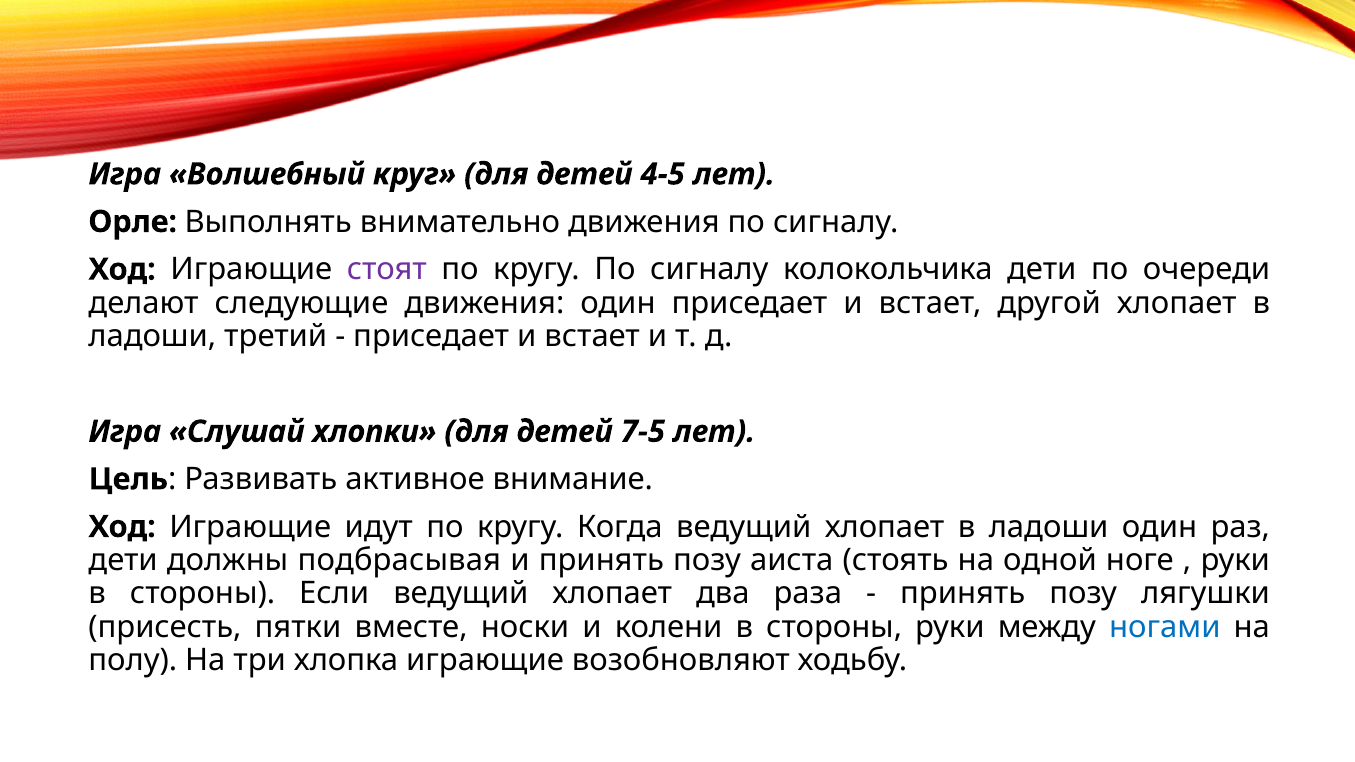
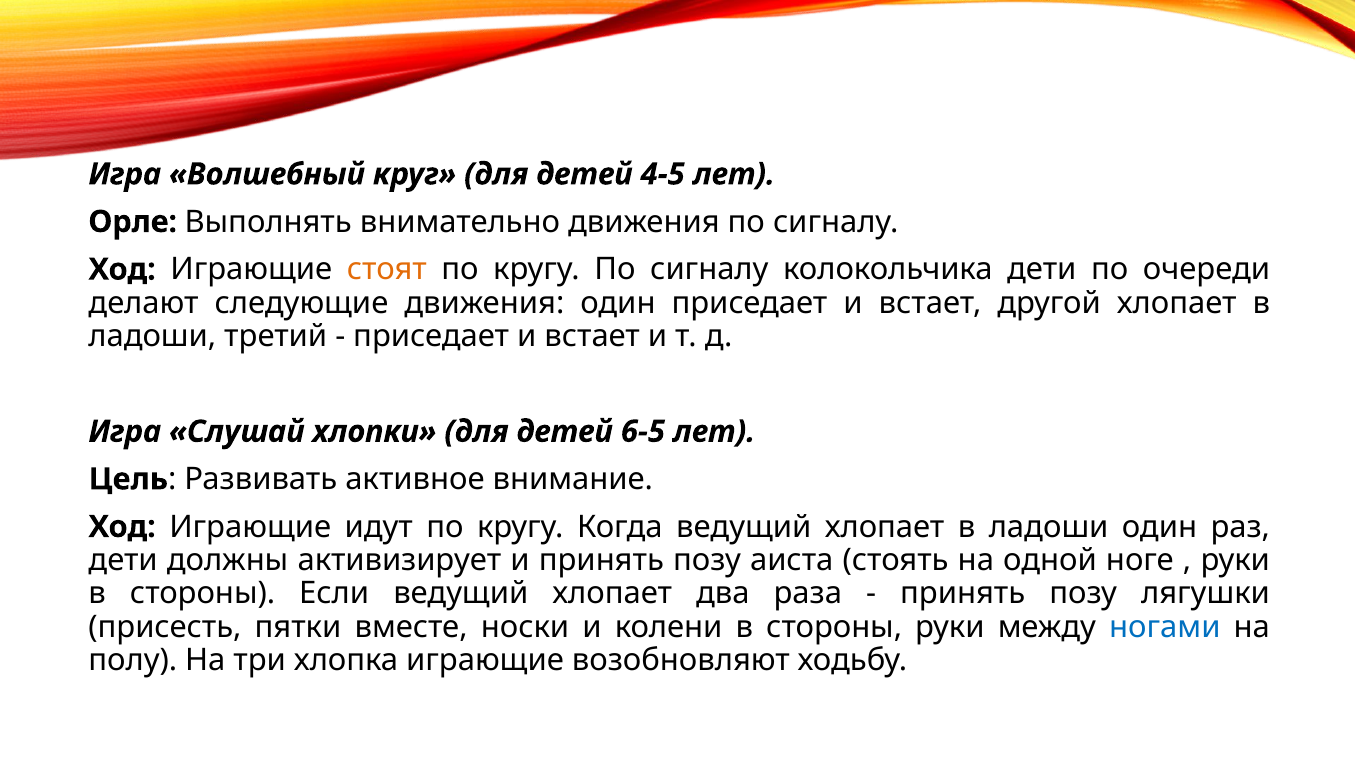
стоят colour: purple -> orange (387, 269)
7-5: 7-5 -> 6-5 (643, 432)
подбрасывая: подбрасывая -> активизирует (399, 560)
